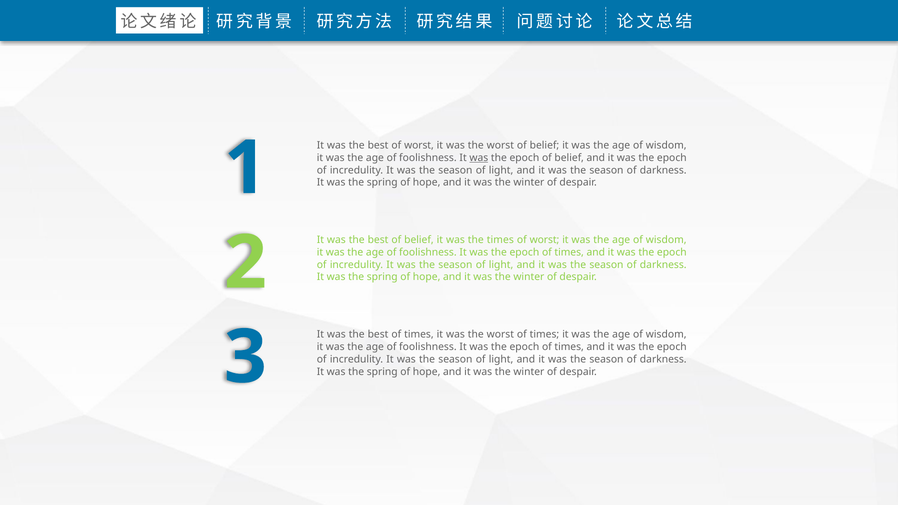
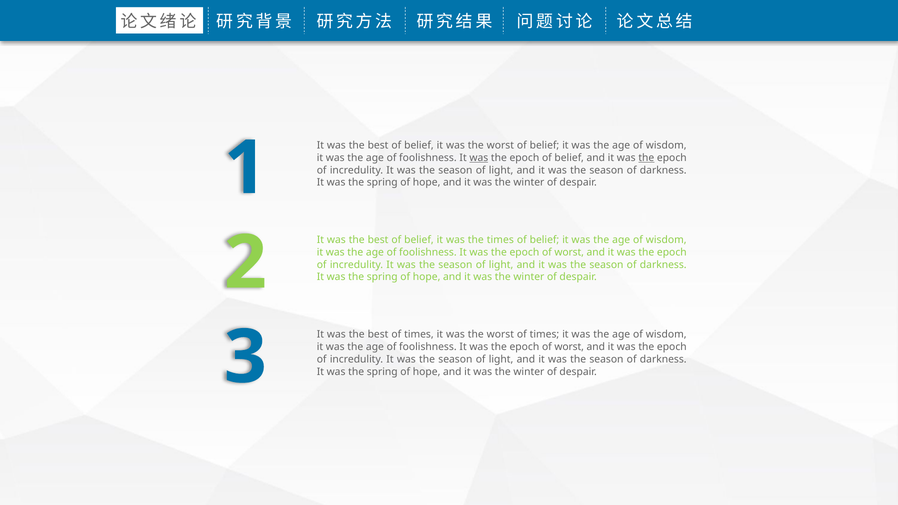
worst: worst -> belief (419, 146)
the underline: none -> present (646, 158)
worst: worst -> belief (544, 240)
times: times -> worst (569, 252)
times: times -> worst (569, 347)
